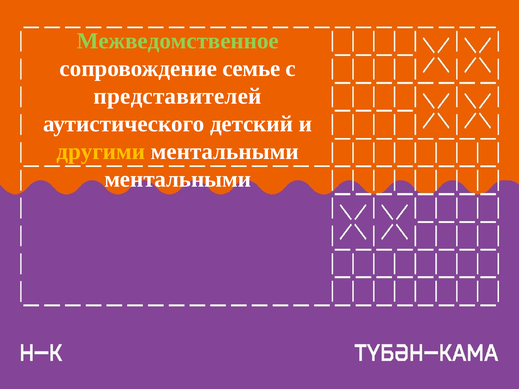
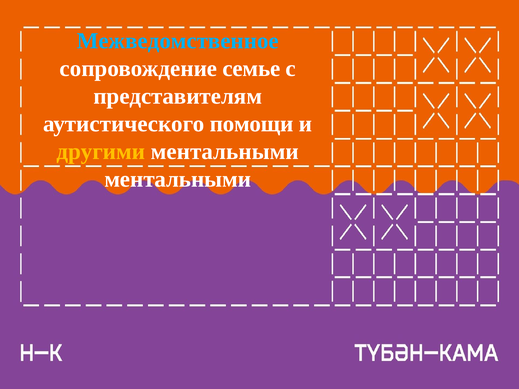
Межведомственное colour: light green -> light blue (178, 41)
представителей: представителей -> представителям (178, 96)
детский: детский -> помощи (252, 124)
